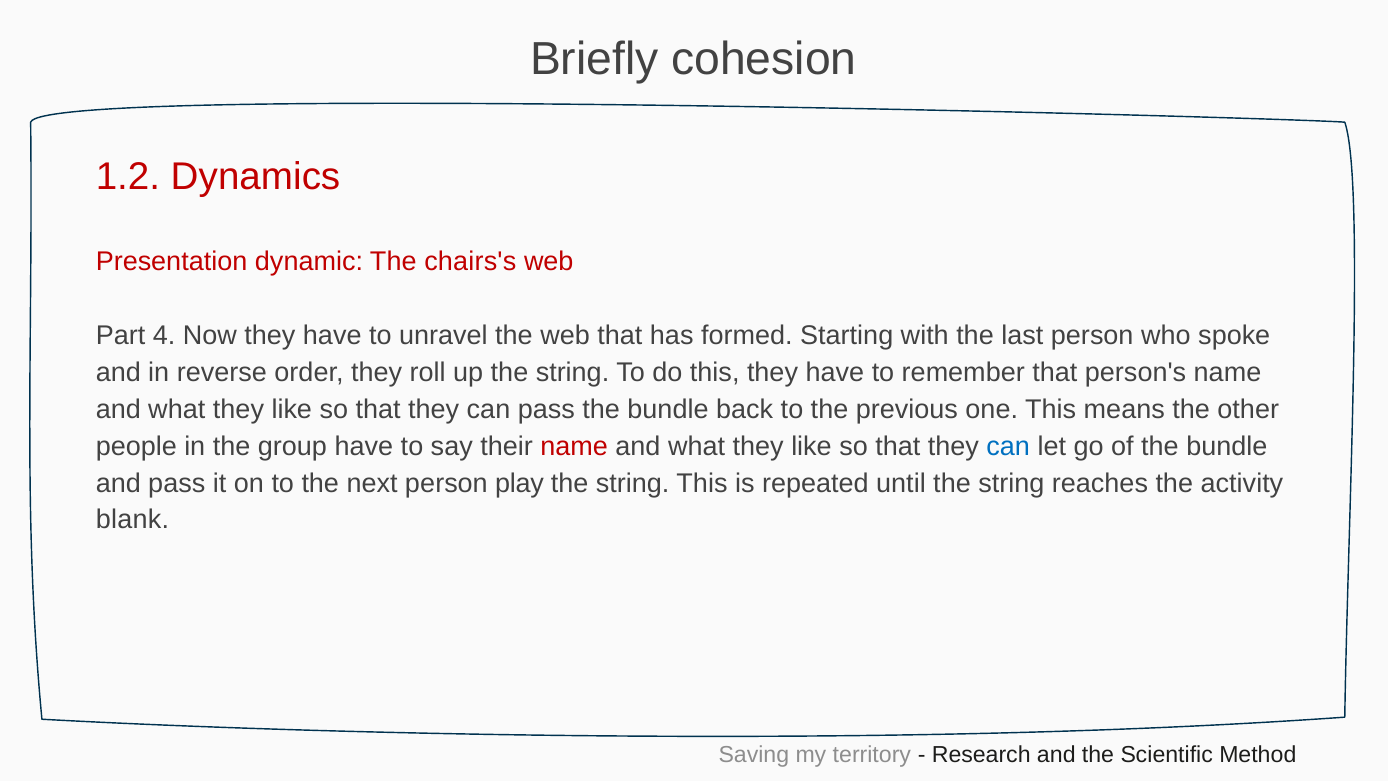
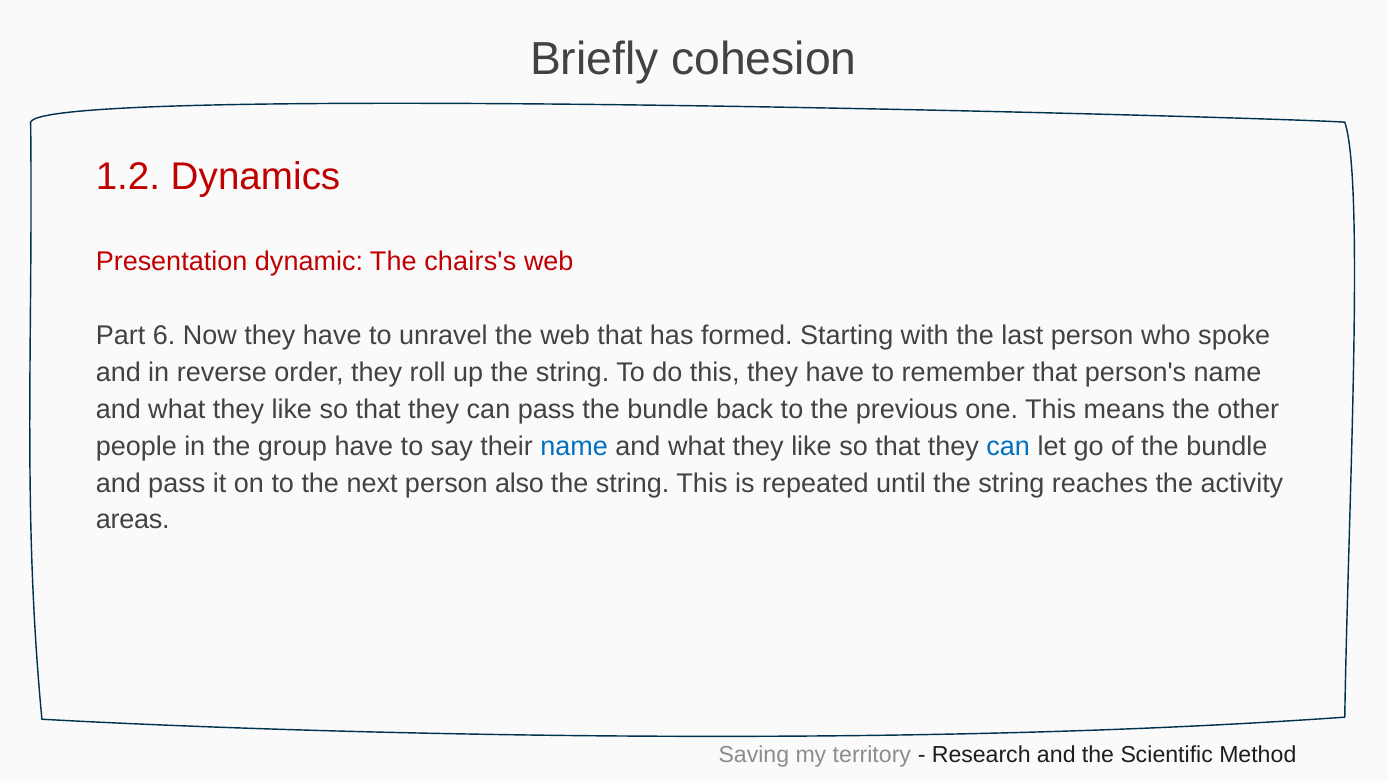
4: 4 -> 6 (164, 335)
name colour: red -> blue (574, 446)
play: play -> also (519, 483)
blank: blank -> areas (133, 520)
